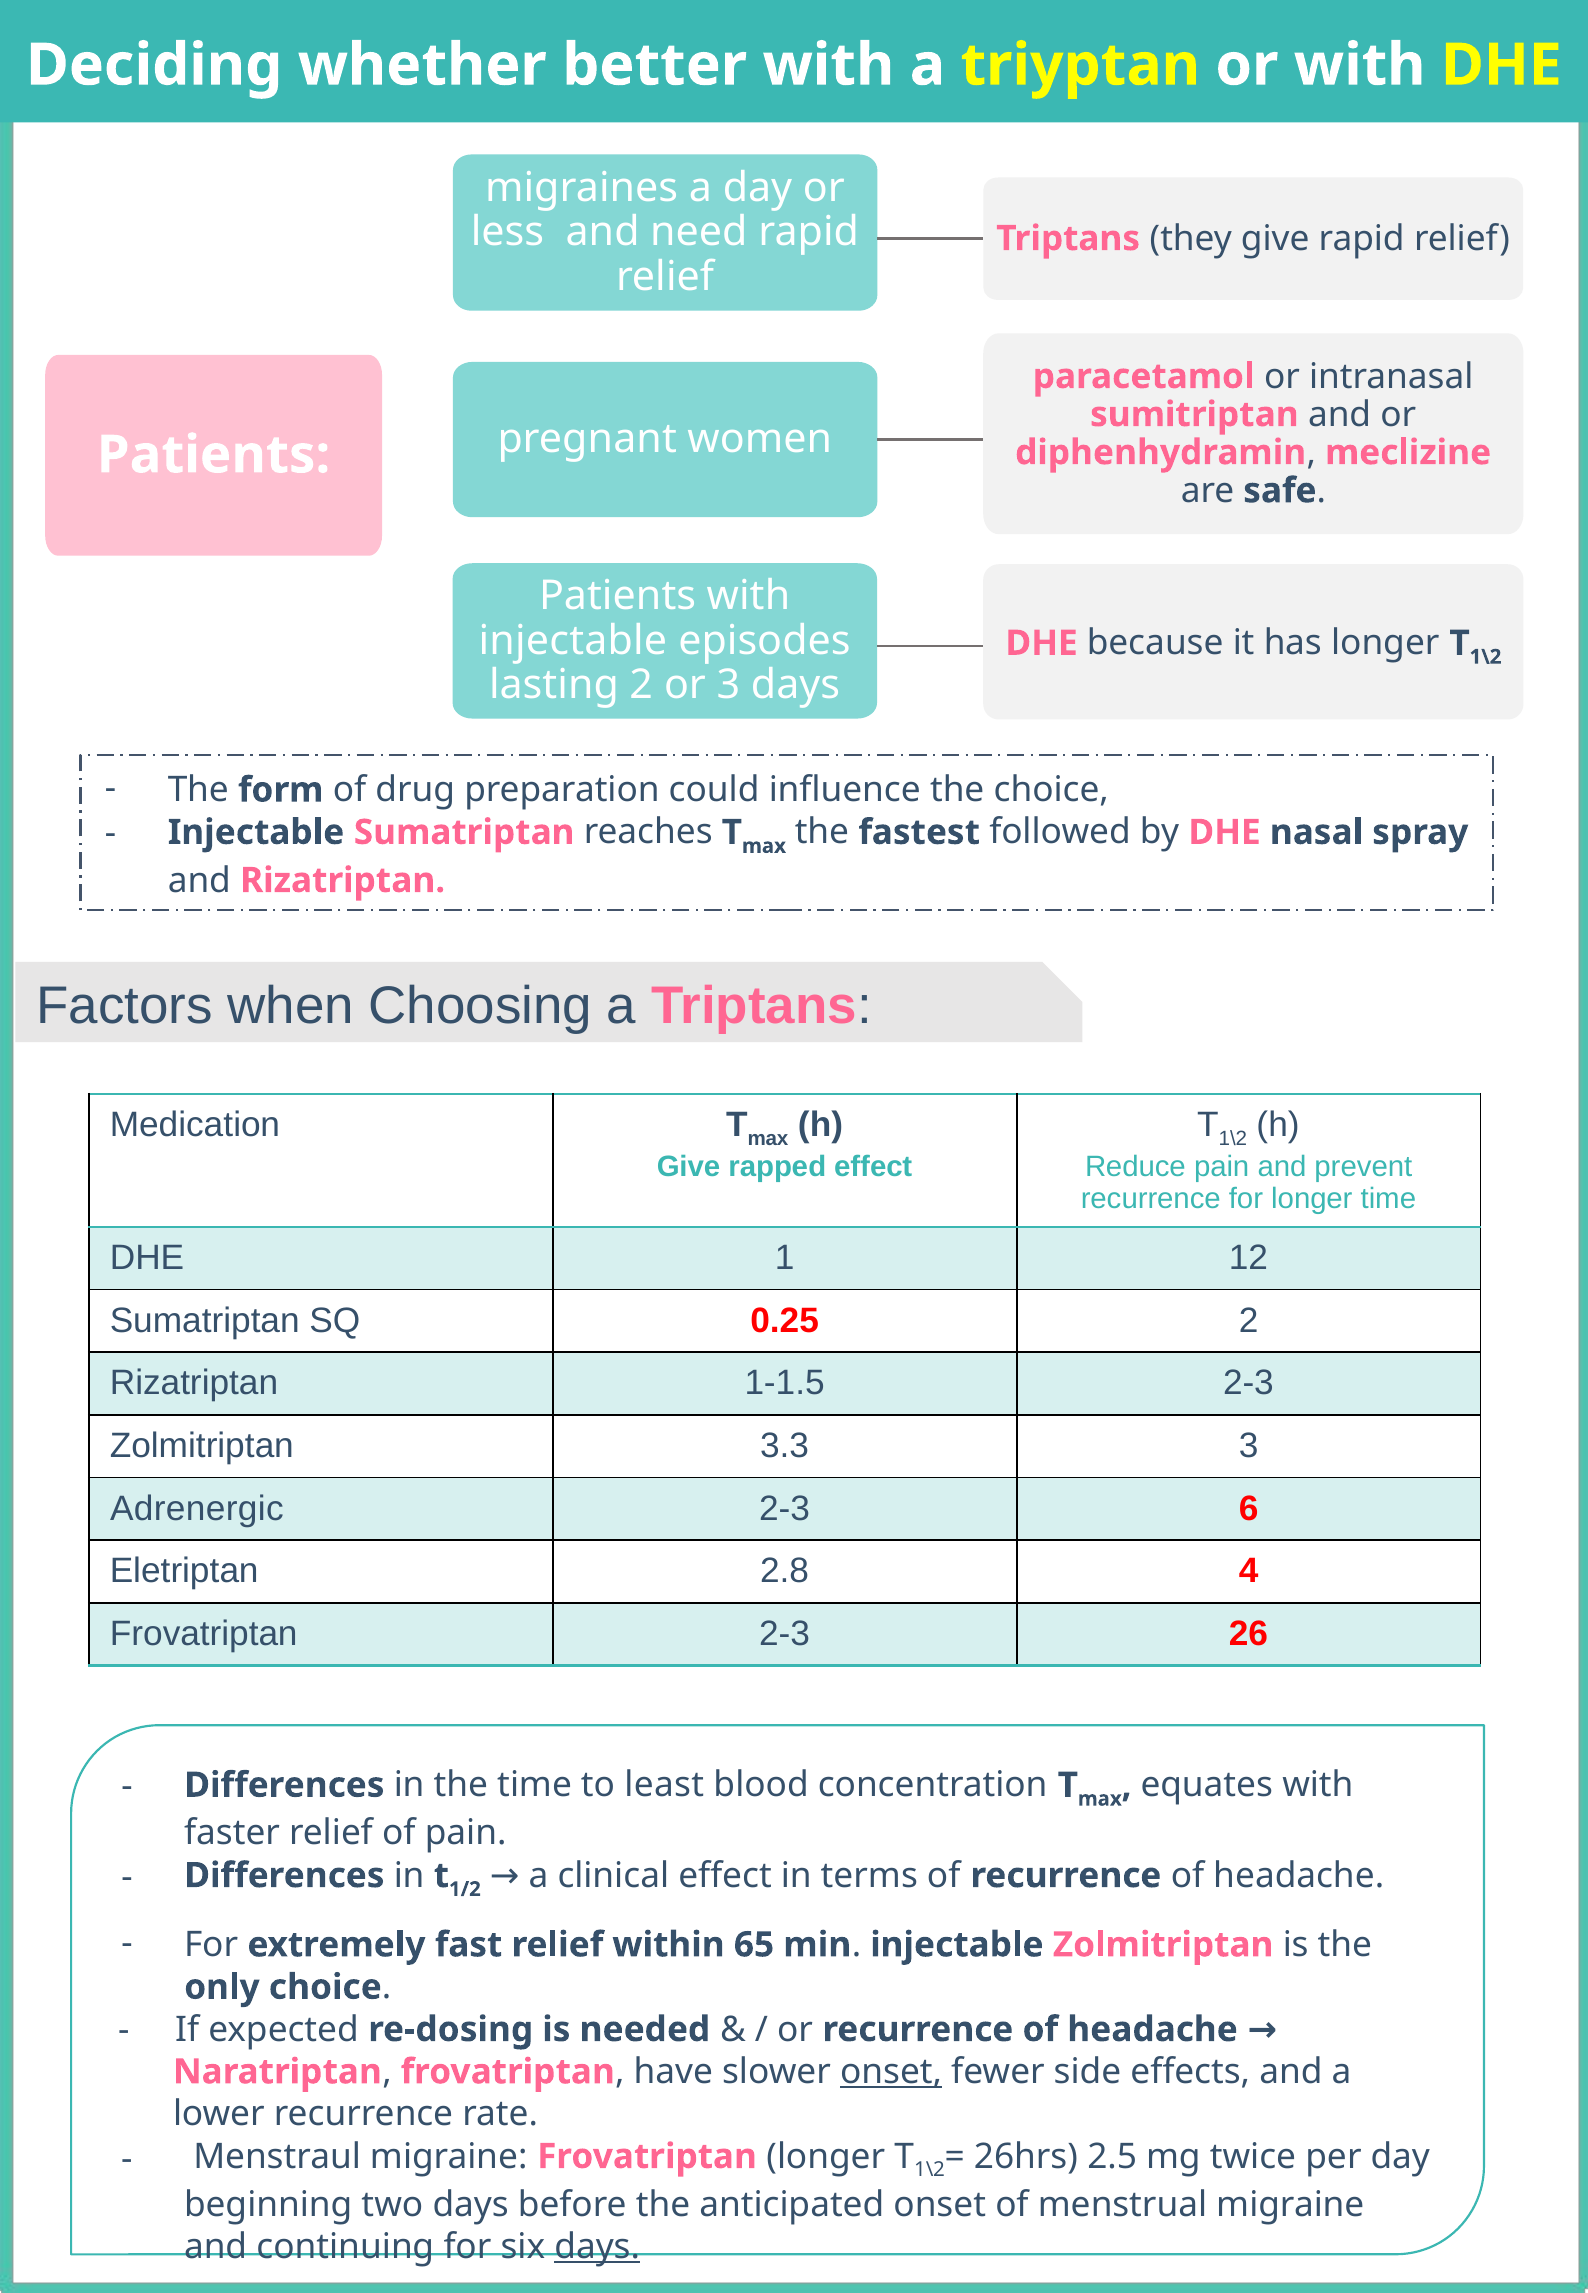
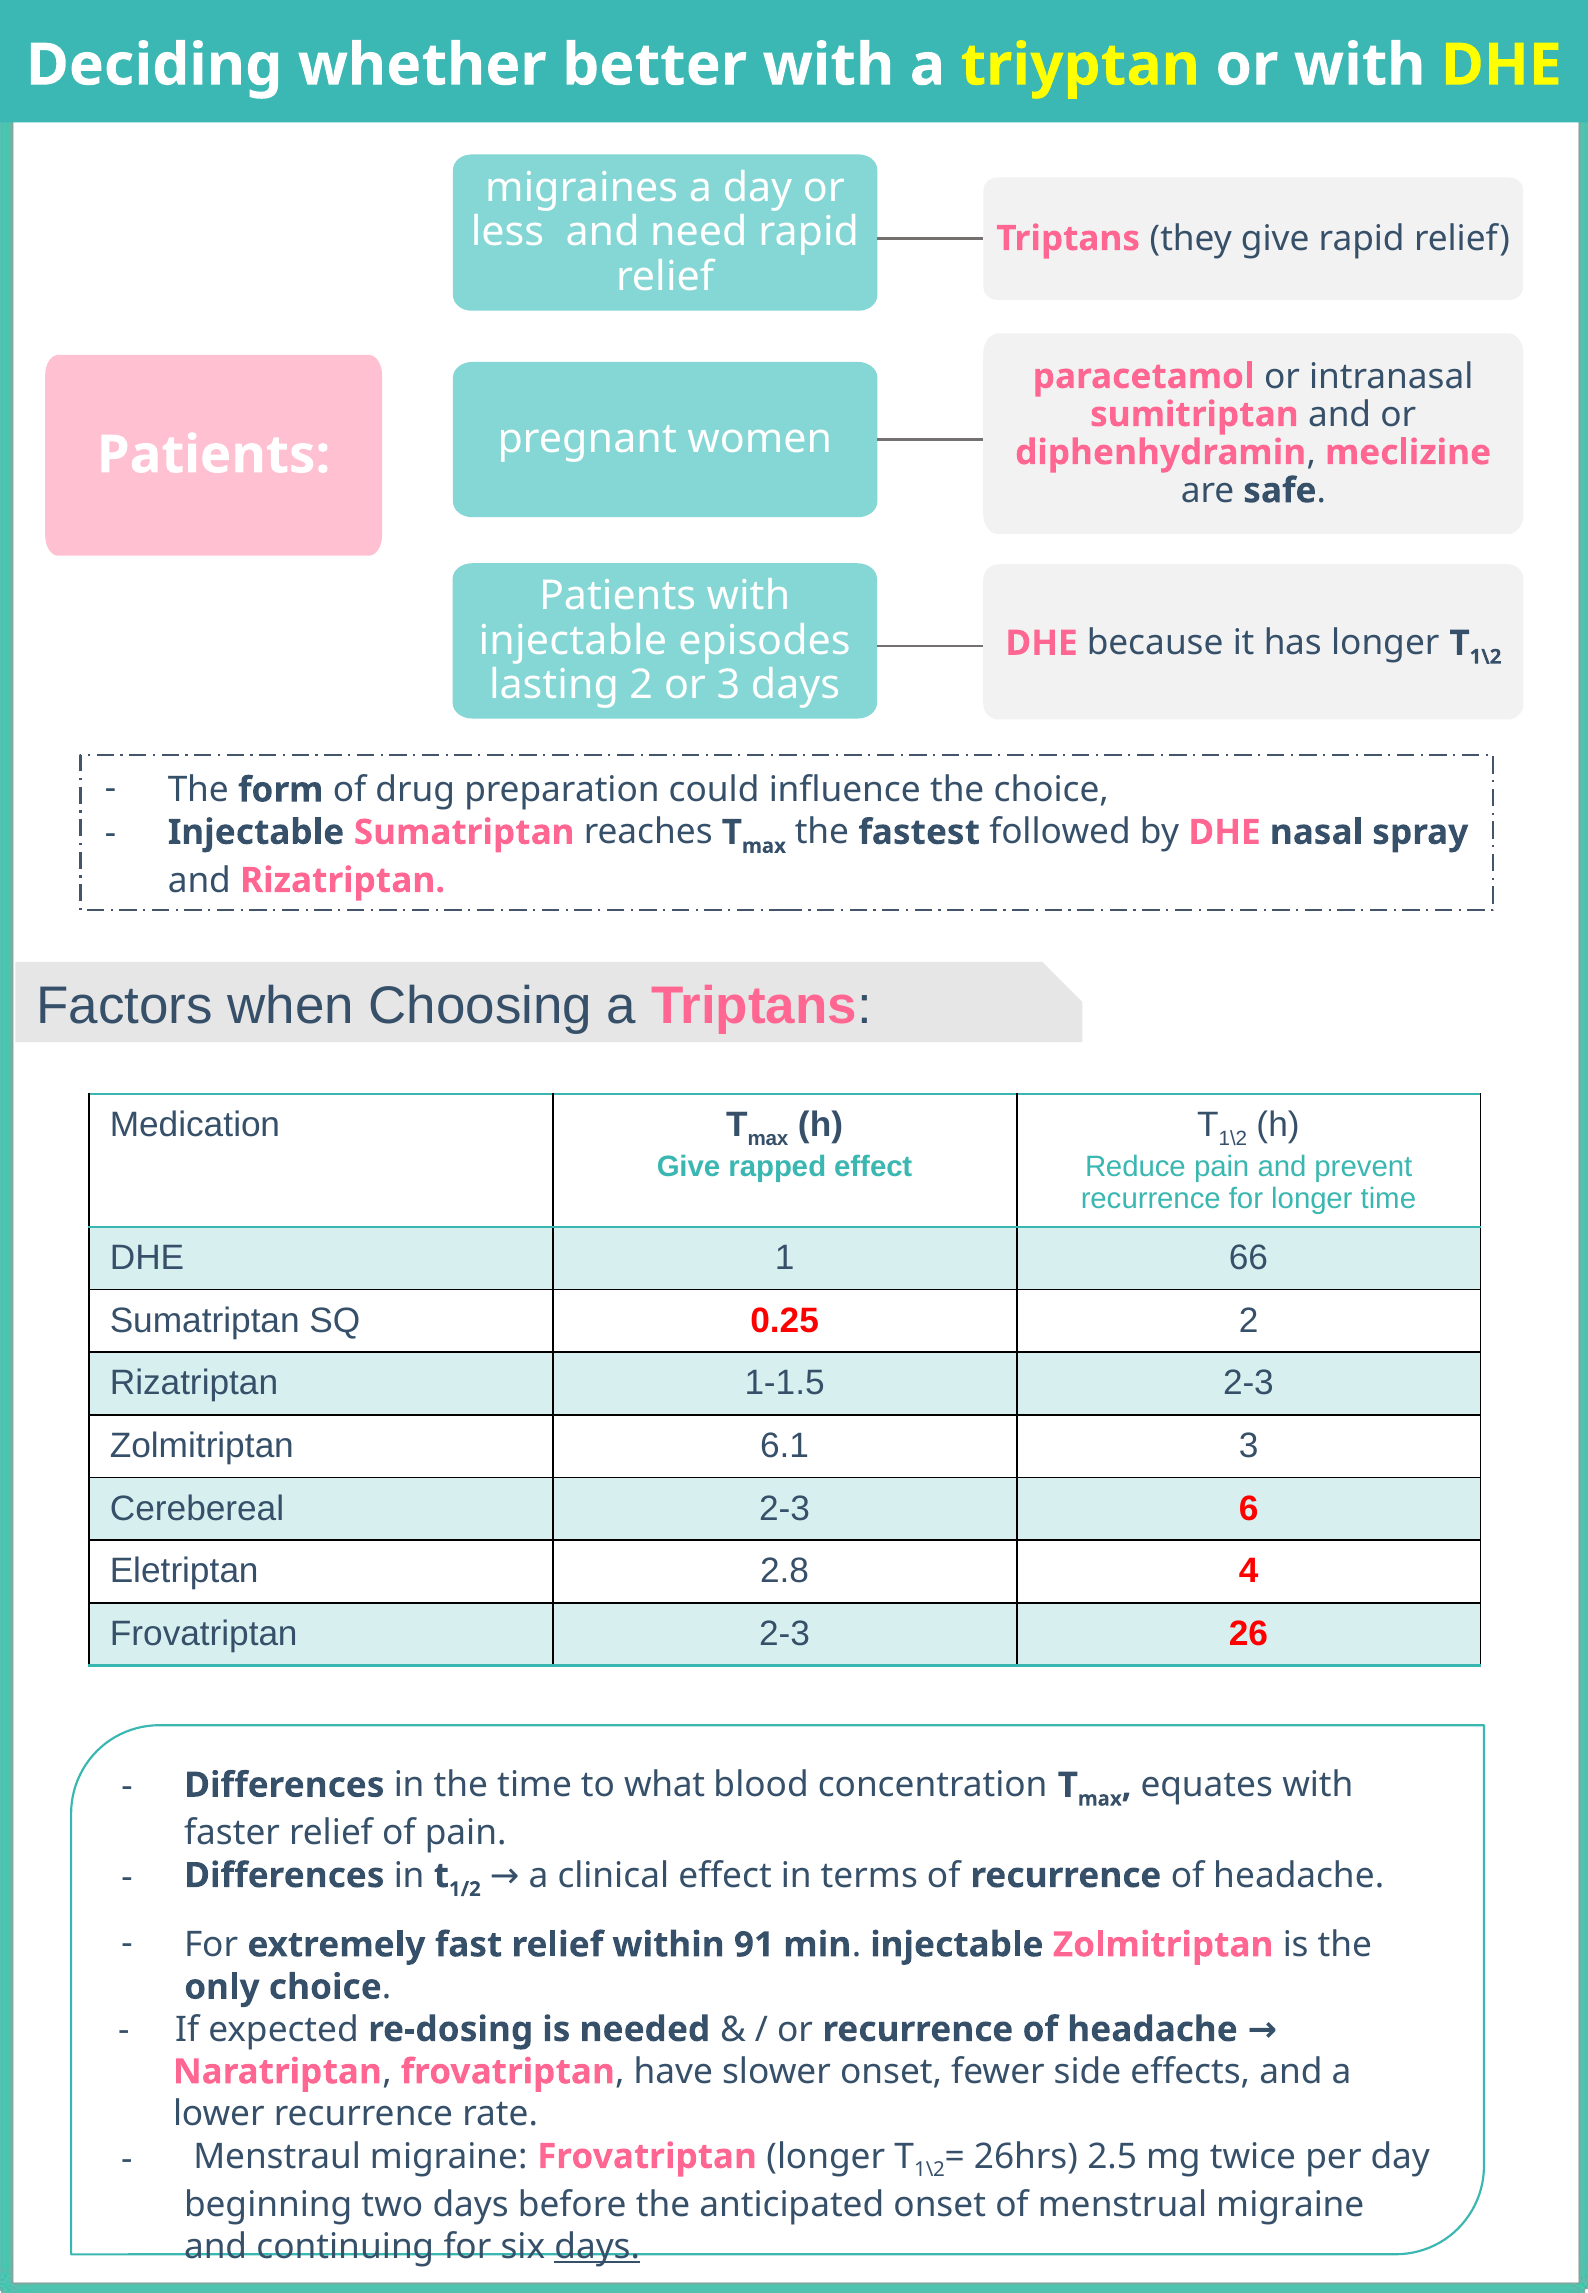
12: 12 -> 66 (1249, 1258)
3.3: 3.3 -> 6.1 (785, 1446)
Adrenergic: Adrenergic -> Cerebereal (197, 1509)
least: least -> what (665, 1786)
65: 65 -> 91 (754, 1945)
onset underline: present -> none (891, 2073)
